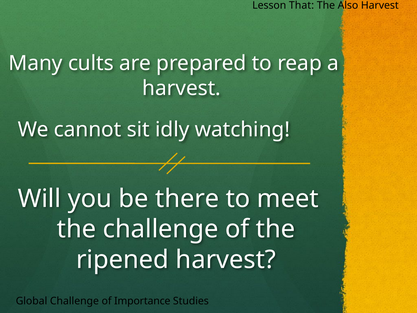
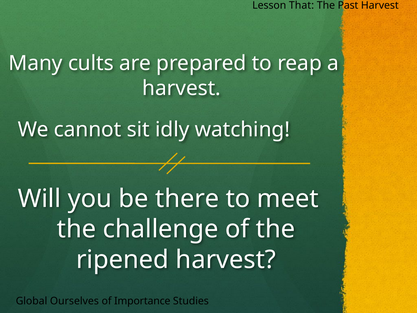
Also: Also -> Past (348, 6)
Global Challenge: Challenge -> Ourselves (74, 301)
